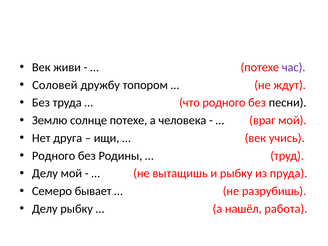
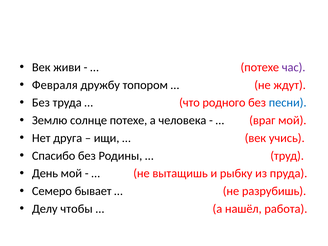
Соловей: Соловей -> Февраля (55, 85)
песни colour: black -> blue (288, 103)
Родного: Родного -> Спасибо (54, 156)
Делу: Делу -> День (45, 173)
Делу рыбку: рыбку -> чтобы (77, 209)
